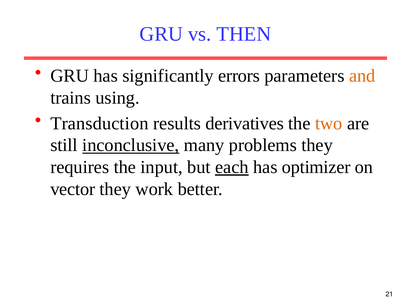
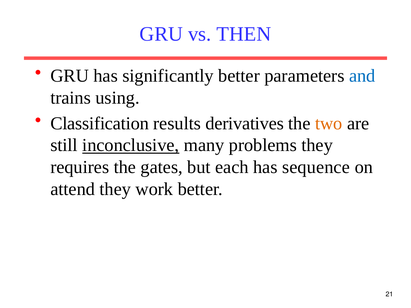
significantly errors: errors -> better (239, 76)
and colour: orange -> blue (362, 76)
Transduction: Transduction -> Classification (100, 123)
input: input -> gates (162, 167)
each underline: present -> none (232, 167)
optimizer: optimizer -> sequence (316, 167)
vector: vector -> attend (73, 189)
